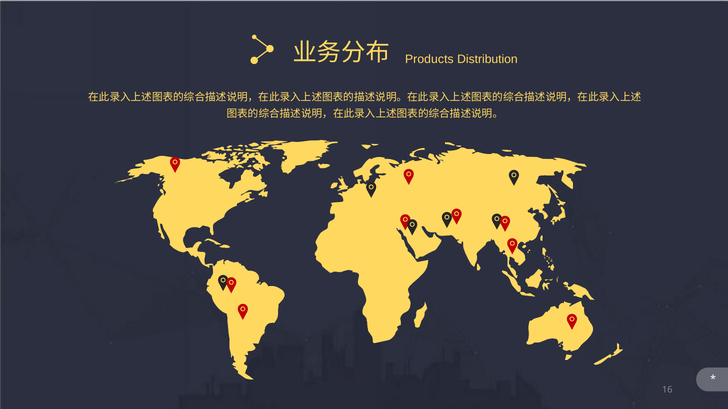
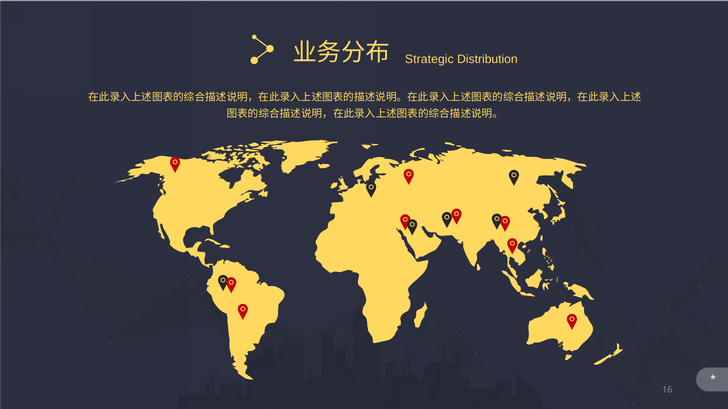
Products: Products -> Strategic (429, 59)
